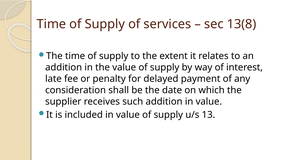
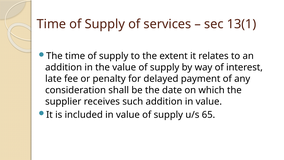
13(8: 13(8 -> 13(1 (242, 24)
13: 13 -> 65 (208, 115)
